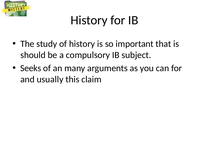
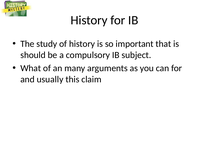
Seeks: Seeks -> What (31, 68)
